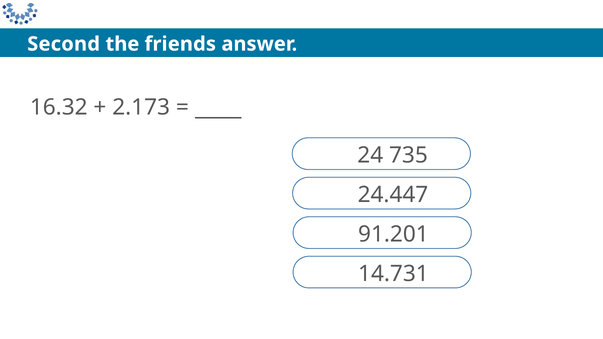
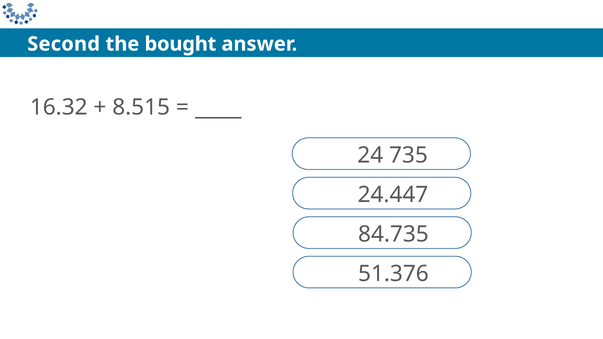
friends: friends -> bought (180, 44)
2.173: 2.173 -> 8.515 (141, 108)
91.201: 91.201 -> 84.735 (393, 234)
14.731: 14.731 -> 51.376 (393, 274)
